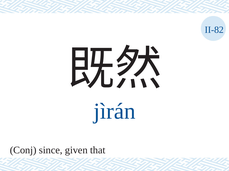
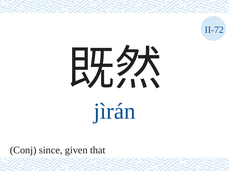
II-82: II-82 -> II-72 (214, 30)
